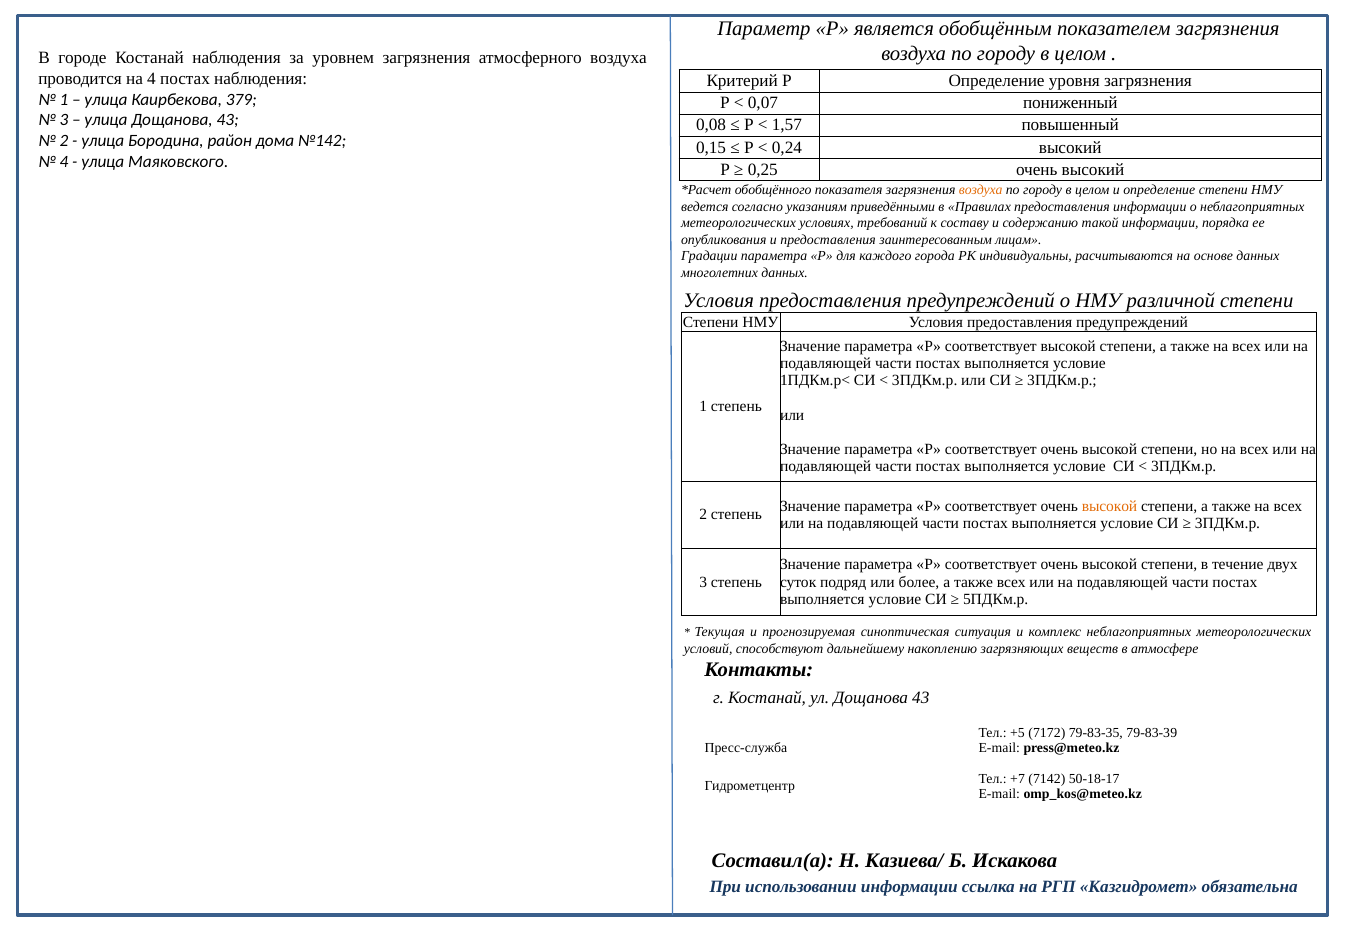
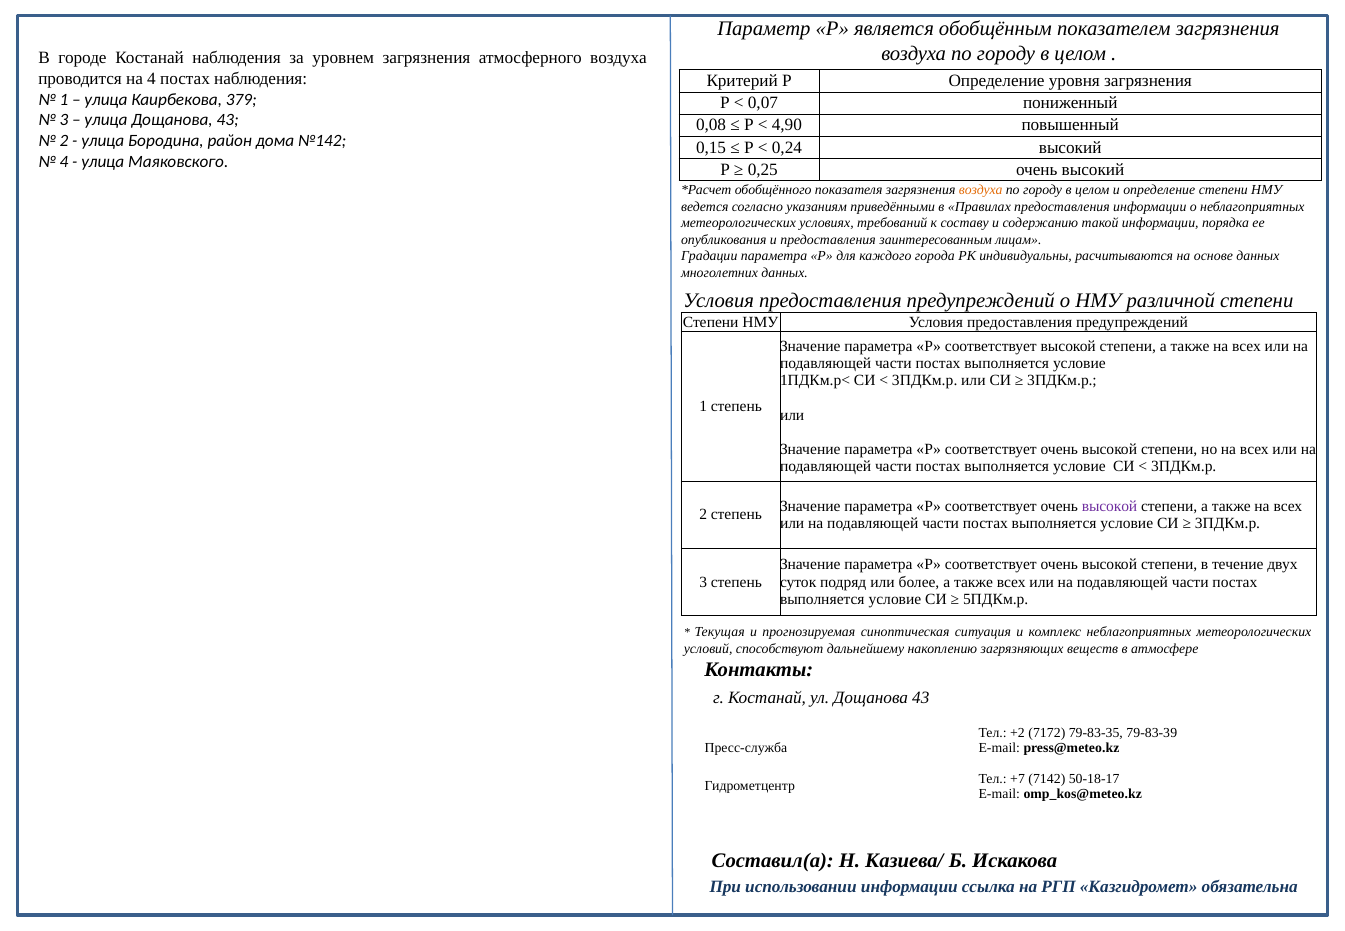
1,57: 1,57 -> 4,90 (787, 125)
высокой colour: orange -> purple (1110, 506)
+5: +5 -> +2 (1018, 733)
